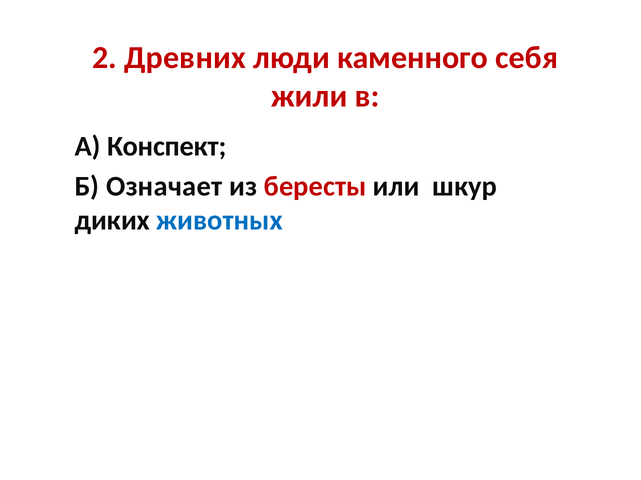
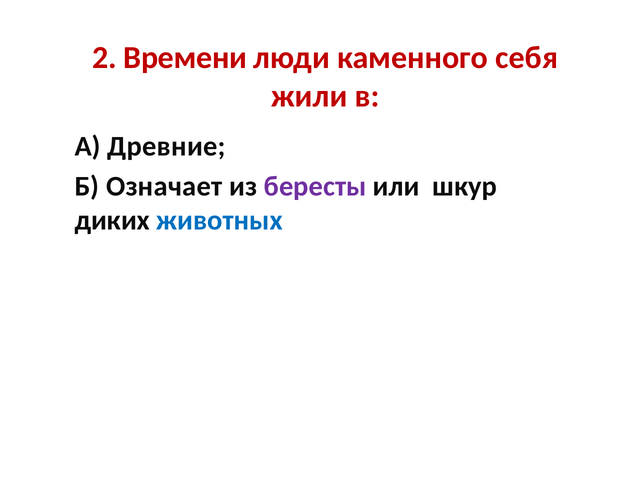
Древних: Древних -> Времени (185, 58)
Конспект: Конспект -> Древние (166, 147)
бересты colour: red -> purple (315, 186)
